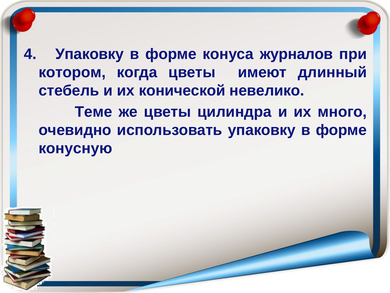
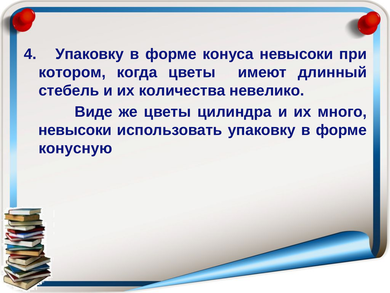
конуса журналов: журналов -> невысоки (296, 54)
конической: конической -> количества (182, 90)
Теме: Теме -> Виде (94, 112)
очевидно: очевидно -> невысоки (75, 130)
